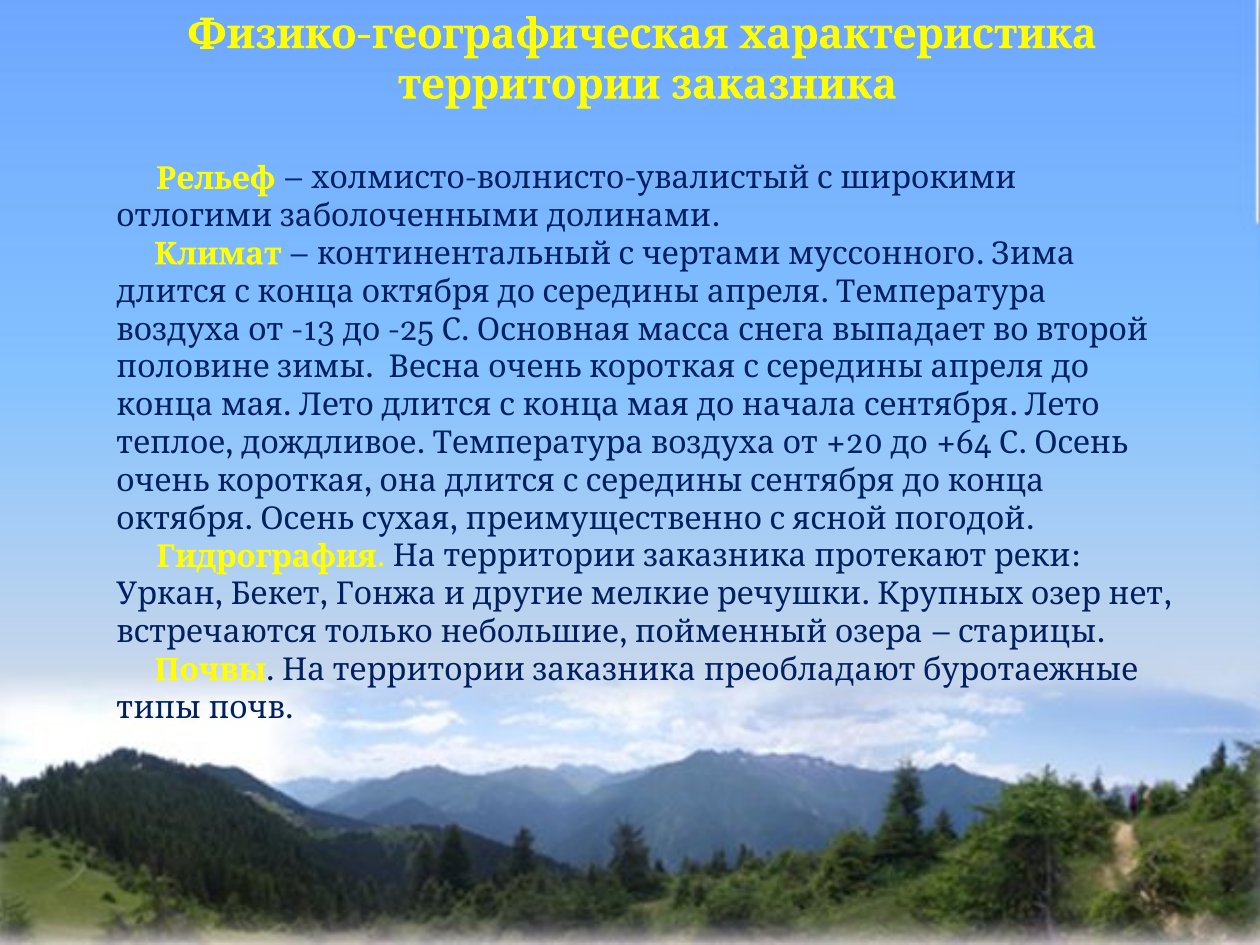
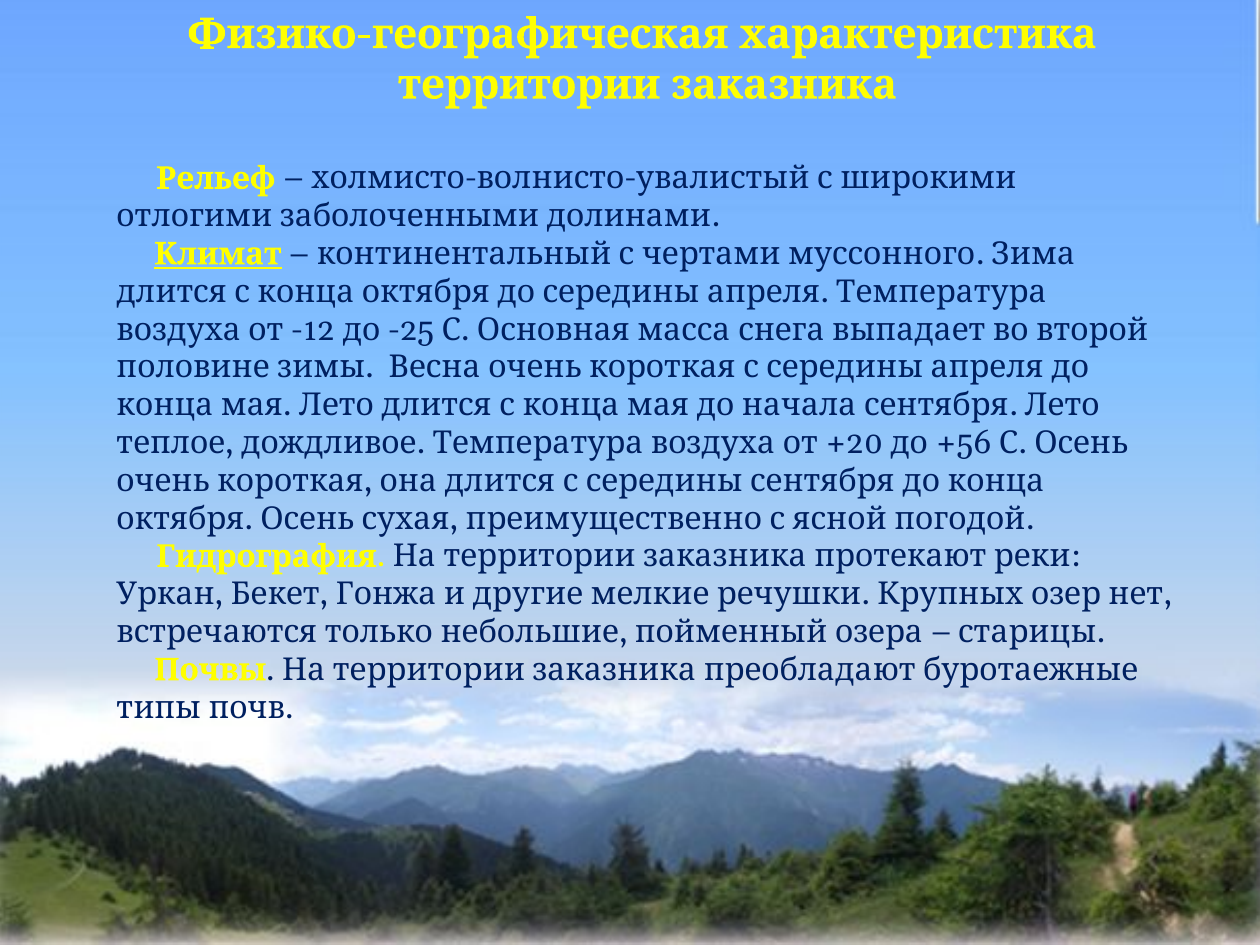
Климат underline: none -> present (218, 254)
-13: -13 -> -12 (313, 330)
+64: +64 -> +56 (964, 443)
